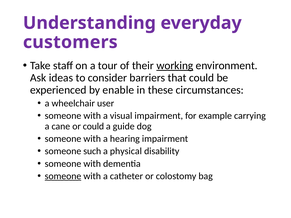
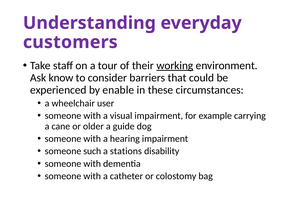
ideas: ideas -> know (61, 78)
or could: could -> older (93, 126)
physical: physical -> stations (126, 151)
someone underline: present -> none (63, 176)
